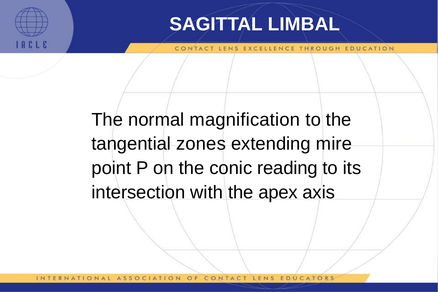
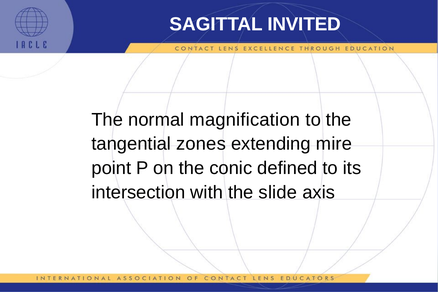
LIMBAL: LIMBAL -> INVITED (304, 24)
reading: reading -> defined (287, 168)
apex: apex -> slide (278, 192)
